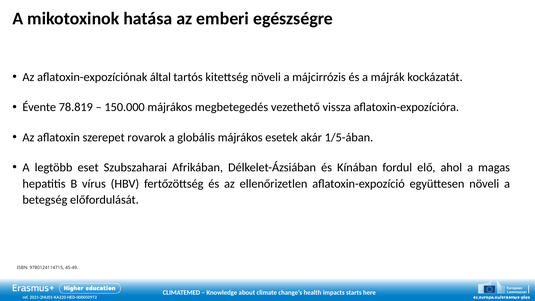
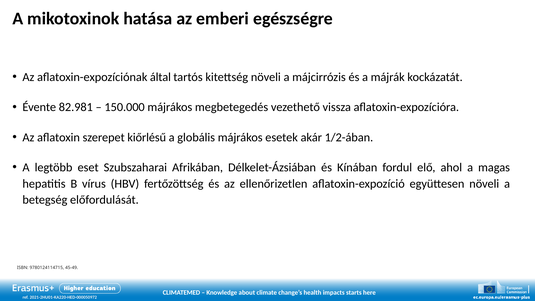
78.819: 78.819 -> 82.981 (76, 107)
rovarok: rovarok -> kiőrlésű (147, 137)
1/5-ában: 1/5-ában -> 1/2-ában (349, 137)
